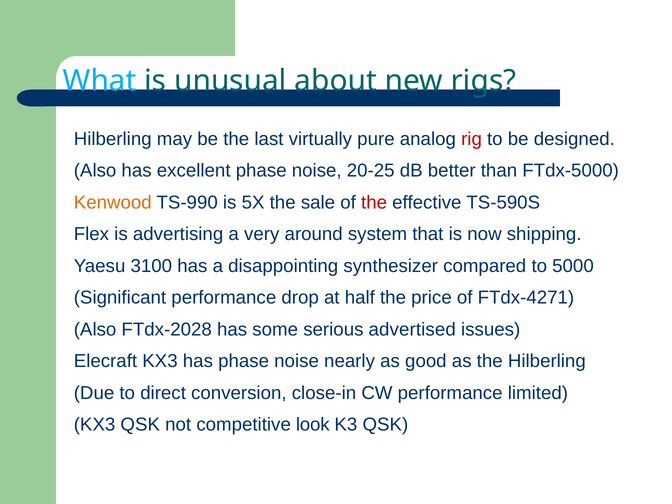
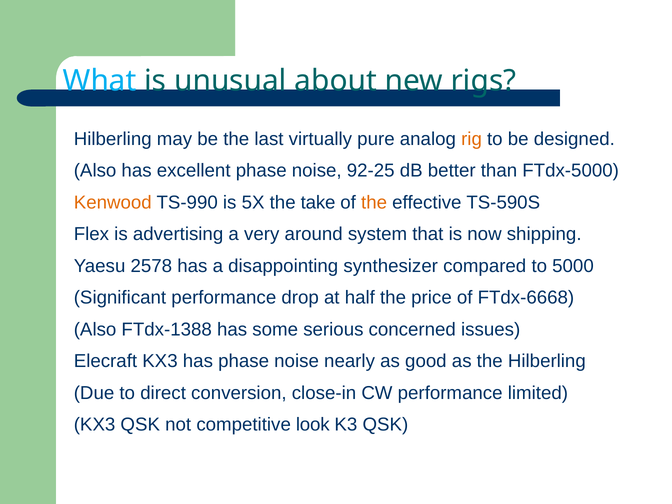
rig colour: red -> orange (472, 139)
20-25: 20-25 -> 92-25 (371, 171)
sale: sale -> take (318, 203)
the colour: red -> orange (374, 203)
3100: 3100 -> 2578 (151, 266)
FTdx-4271: FTdx-4271 -> FTdx-6668 (526, 298)
FTdx-2028: FTdx-2028 -> FTdx-1388 (167, 329)
advertised: advertised -> concerned (412, 329)
